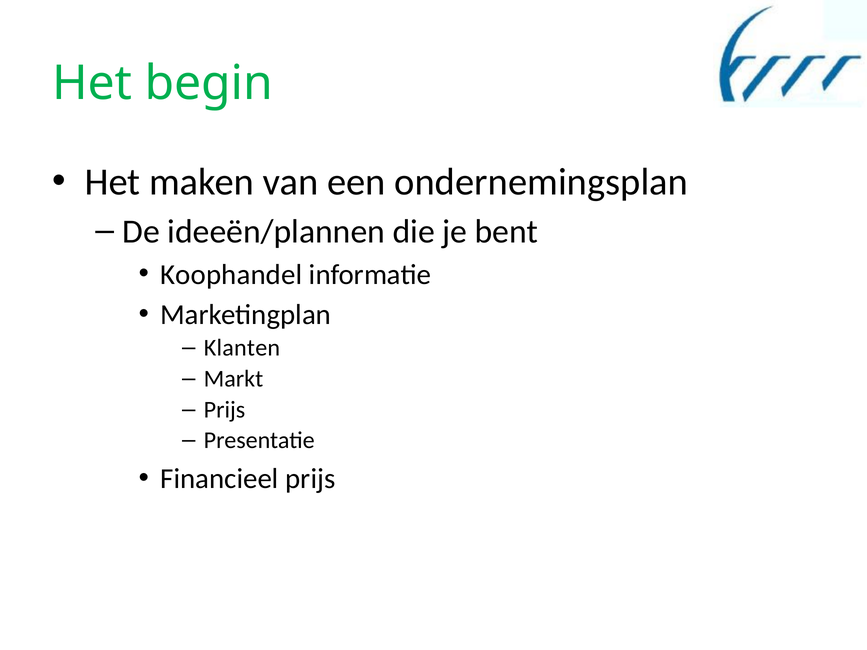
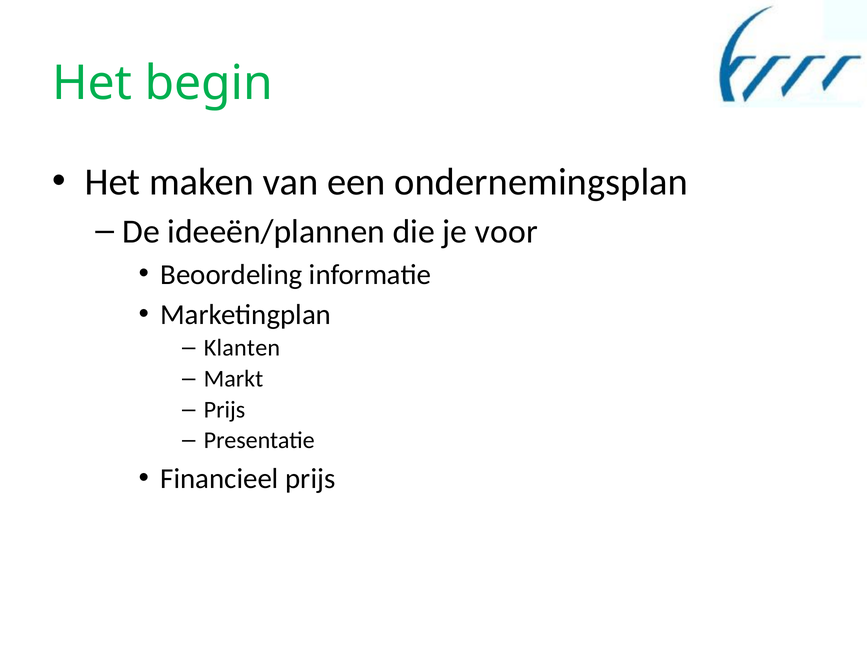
bent: bent -> voor (506, 232)
Koophandel: Koophandel -> Beoordeling (231, 275)
